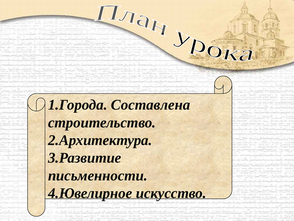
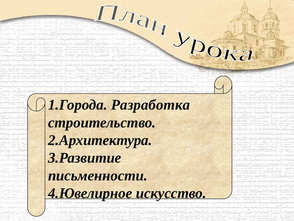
Составлена: Составлена -> Разработка (151, 105)
